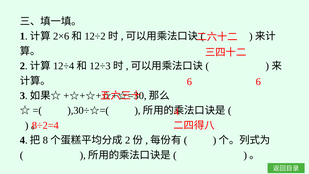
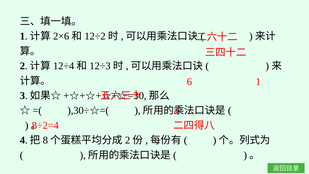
6 6: 6 -> 1 (258, 82)
